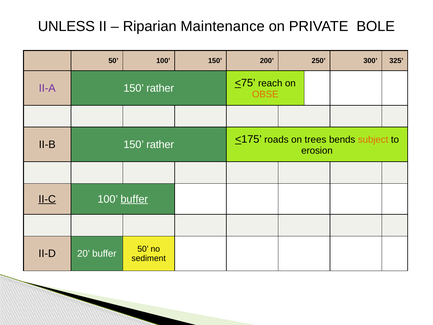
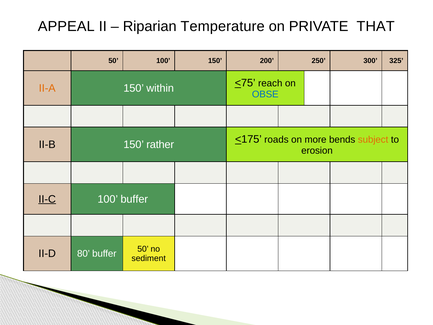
UNLESS: UNLESS -> APPEAL (66, 26)
Maintenance: Maintenance -> Temperature (223, 26)
BOLE: BOLE -> THAT (376, 26)
II-A colour: purple -> orange (47, 88)
rather: rather -> within (160, 88)
OBSE colour: orange -> blue (265, 94)
trees: trees -> more (316, 139)
buffer underline: present -> none (134, 199)
20: 20 -> 80 (83, 253)
